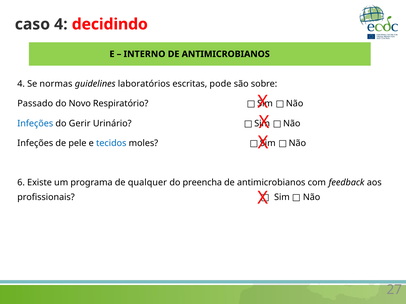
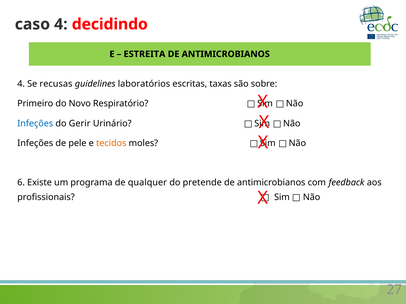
INTERNO: INTERNO -> ESTREITA (144, 54)
normas: normas -> recusas (56, 84)
pode: pode -> taxas (221, 84)
Passado: Passado -> Primeiro (35, 104)
tecidos colour: blue -> orange (111, 143)
preencha: preencha -> pretende (202, 183)
